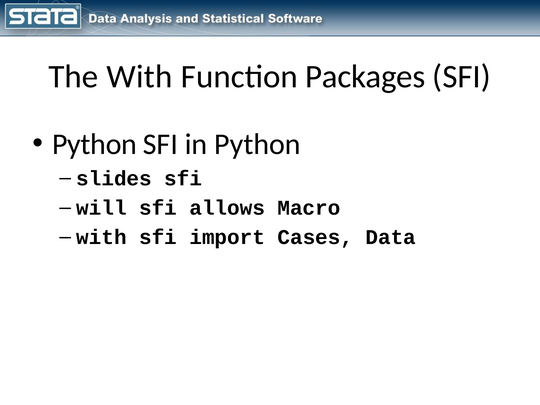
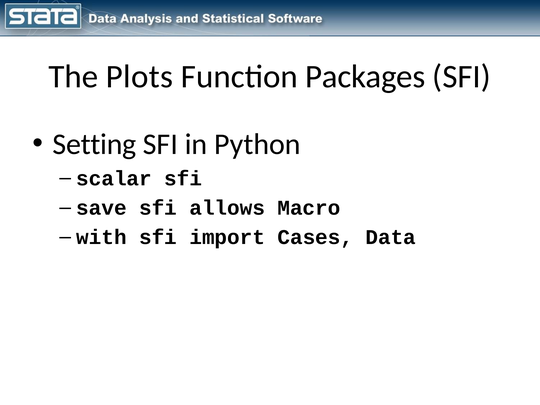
The With: With -> Plots (140, 77)
Python: Python -> Setting (95, 144)
slides: slides -> scalar (114, 178)
will: will -> save (101, 208)
